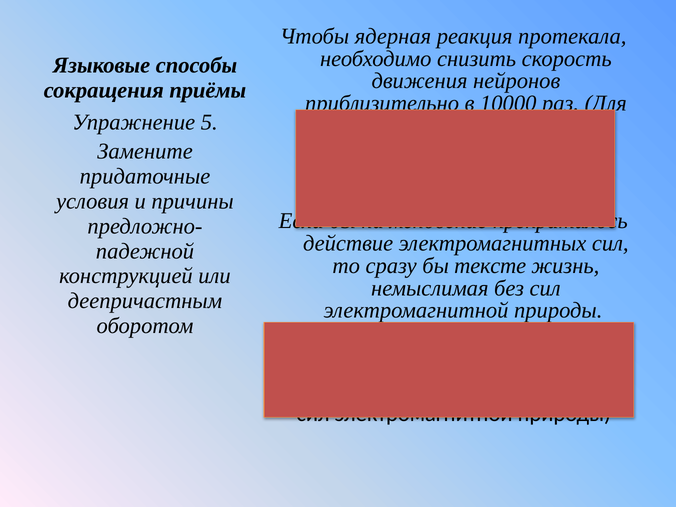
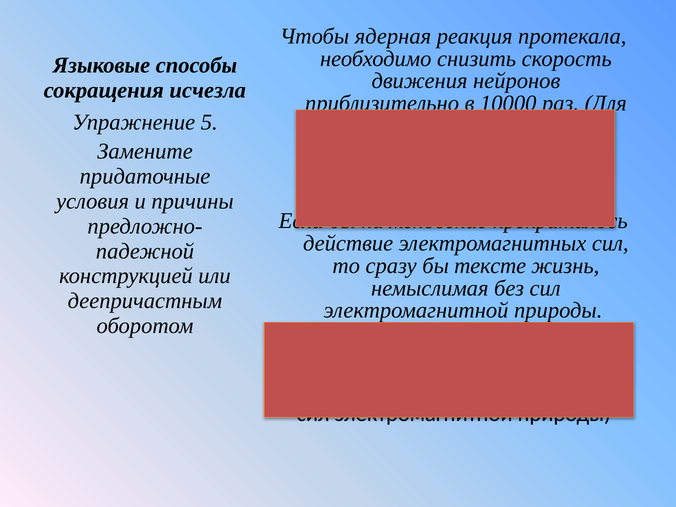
сокращения приёмы: приёмы -> исчезла (208, 90)
